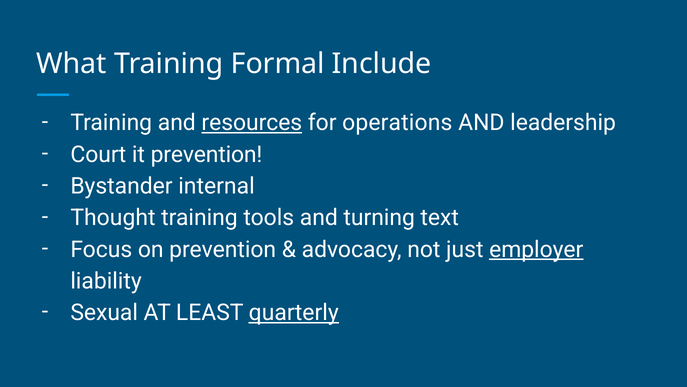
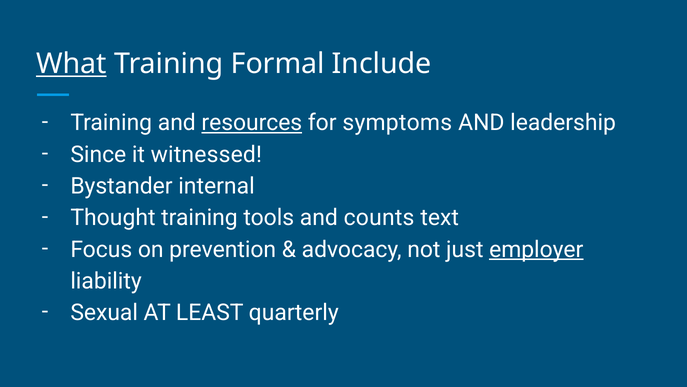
What underline: none -> present (71, 64)
operations: operations -> symptoms (397, 123)
Court: Court -> Since (98, 154)
it prevention: prevention -> witnessed (206, 154)
turning: turning -> counts (379, 218)
quarterly underline: present -> none (294, 312)
